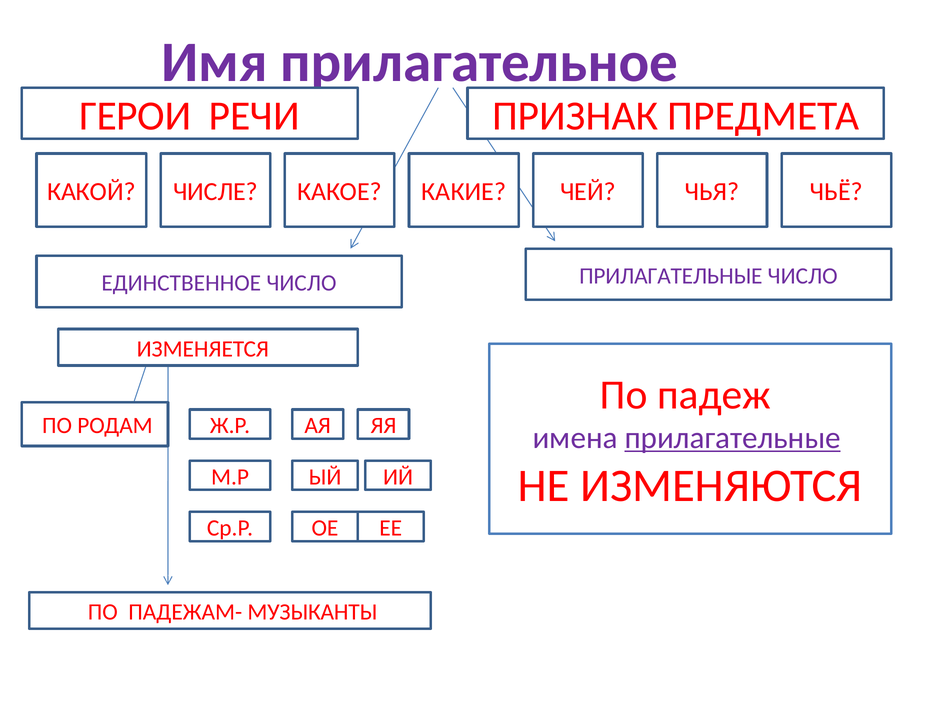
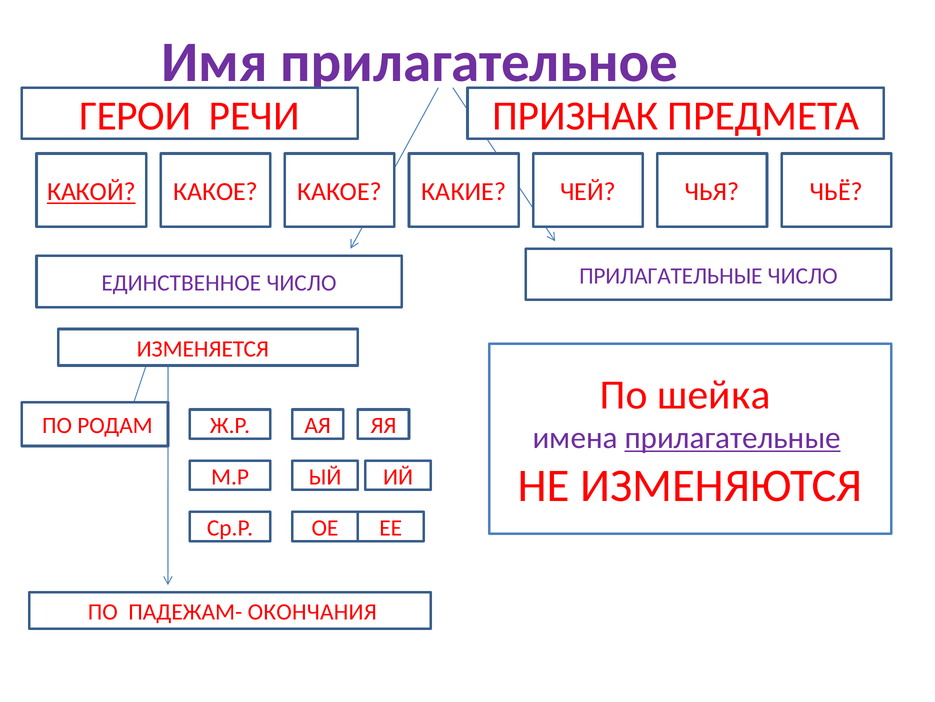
КАКОЙ underline: none -> present (91, 192)
ЧИСЛЕ: ЧИСЛЕ -> КАКОЕ (216, 192)
падеж: падеж -> шейка (714, 394)
МУЗЫКАНТЫ: МУЗЫКАНТЫ -> ОКОНЧАНИЯ (312, 612)
